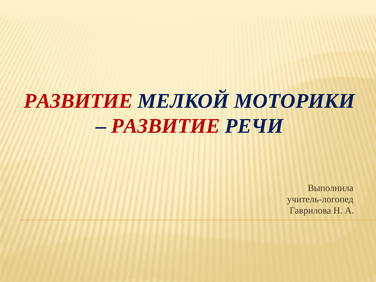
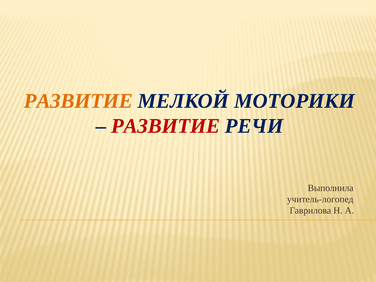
РАЗВИТИЕ colour: red -> orange (78, 101)
